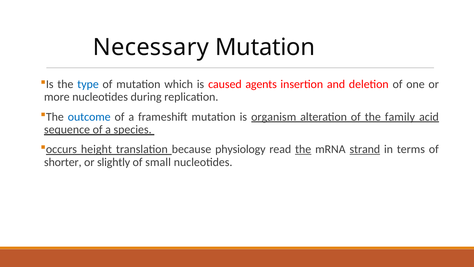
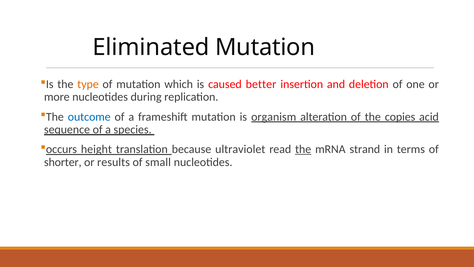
Necessary: Necessary -> Eliminated (151, 47)
type colour: blue -> orange (88, 84)
agents: agents -> better (261, 84)
family: family -> copies (400, 117)
physiology: physiology -> ultraviolet (240, 149)
strand underline: present -> none (365, 149)
slightly: slightly -> results (114, 162)
